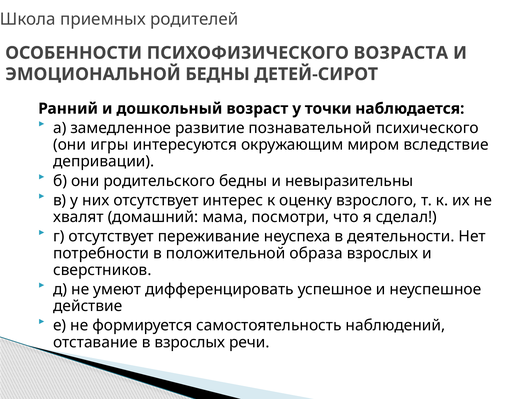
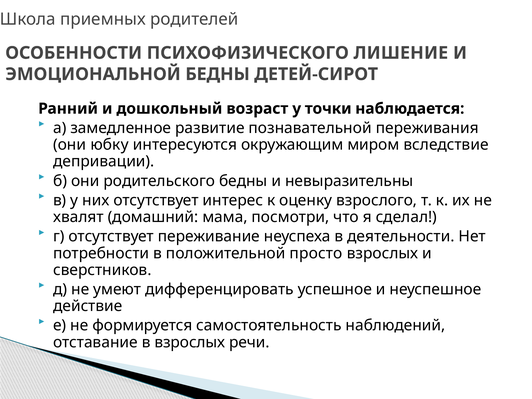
ВОЗРАСТА: ВОЗРАСТА -> ЛИШЕНИЕ (401, 53)
психического: психического -> переживания (427, 128)
игры: игры -> юбку (109, 145)
образа: образа -> просто (316, 253)
